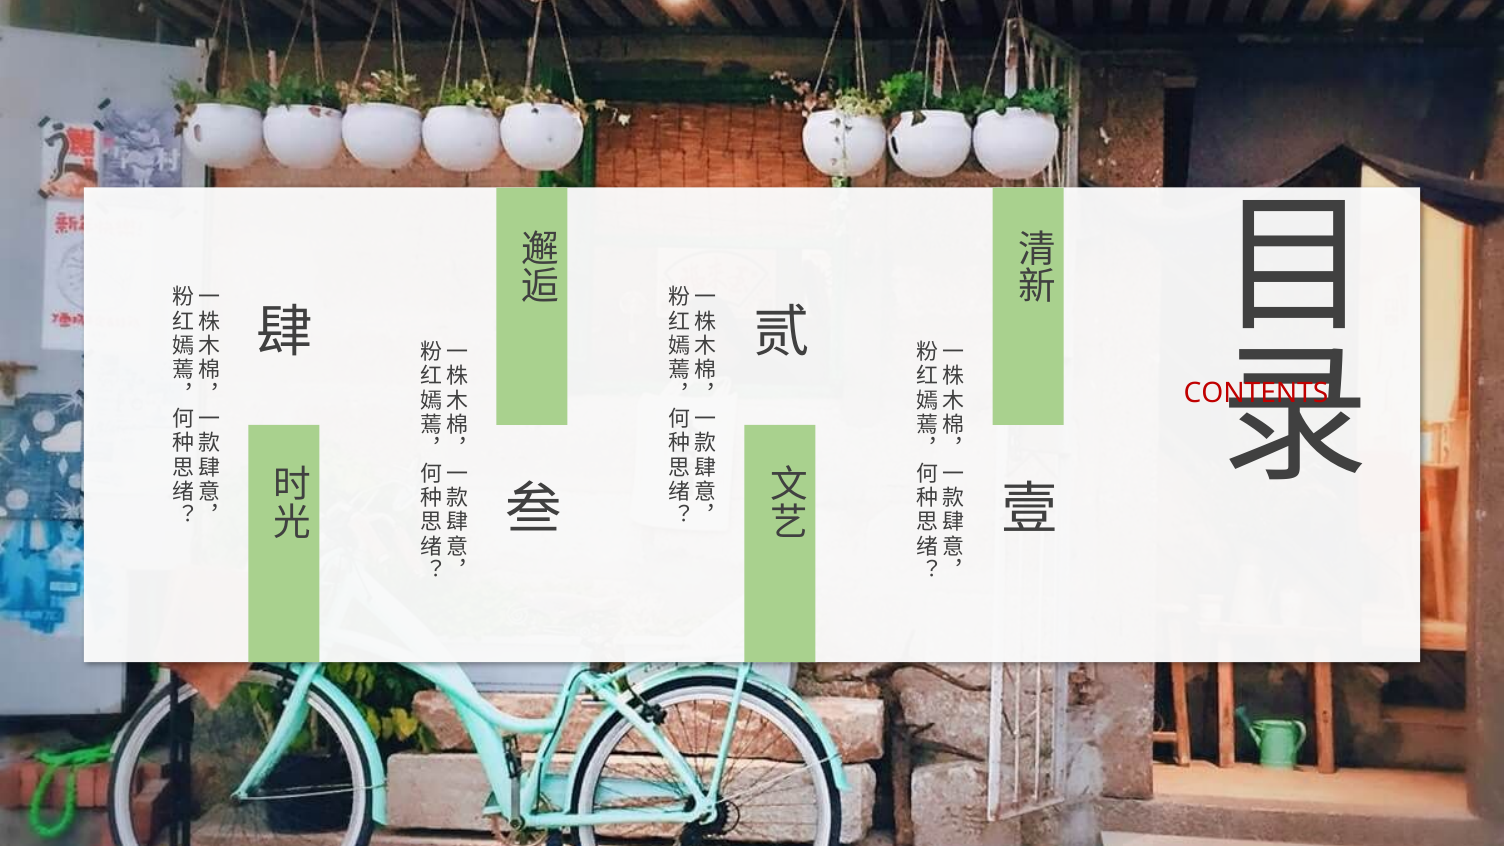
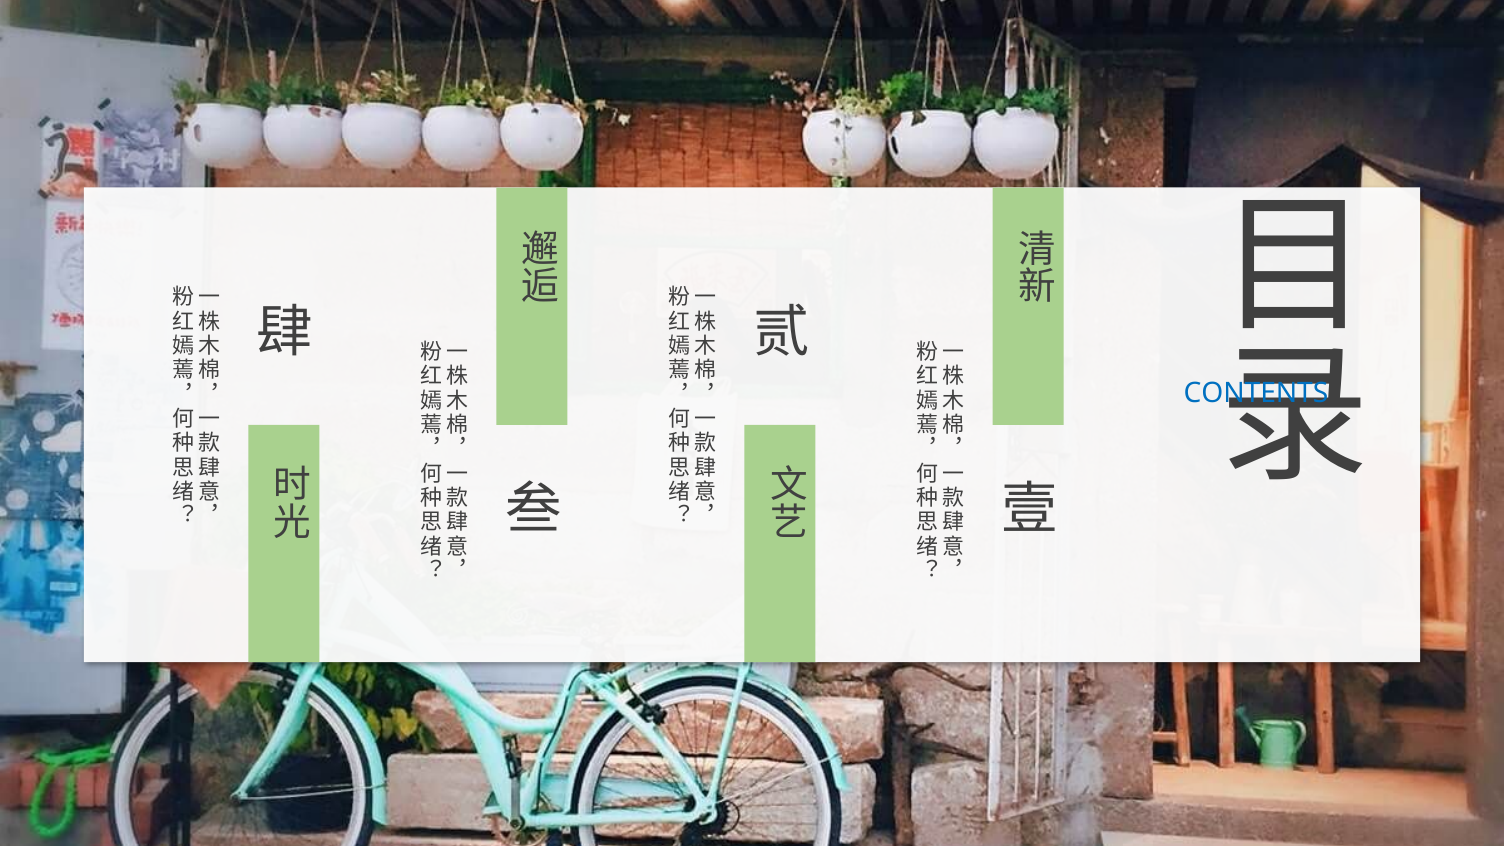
CONTENTS colour: red -> blue (1256, 393)
